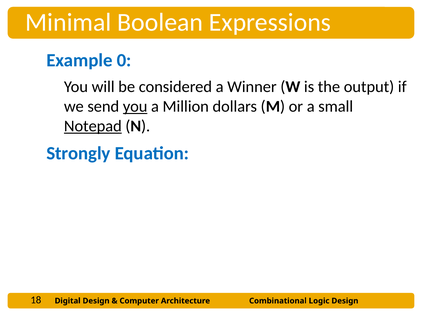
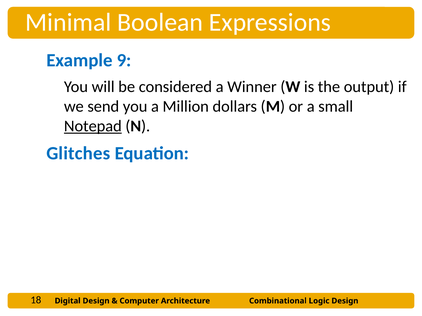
0: 0 -> 9 (124, 60)
you underline: present -> none (135, 107)
Strongly: Strongly -> Glitches (78, 154)
